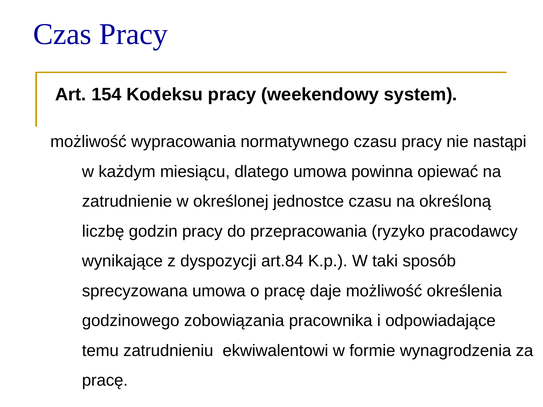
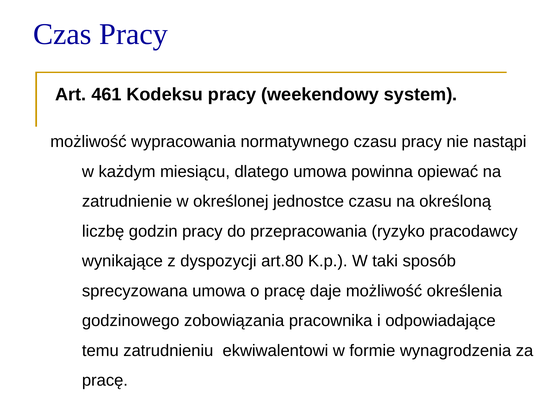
154: 154 -> 461 (106, 94)
art.84: art.84 -> art.80 (282, 261)
